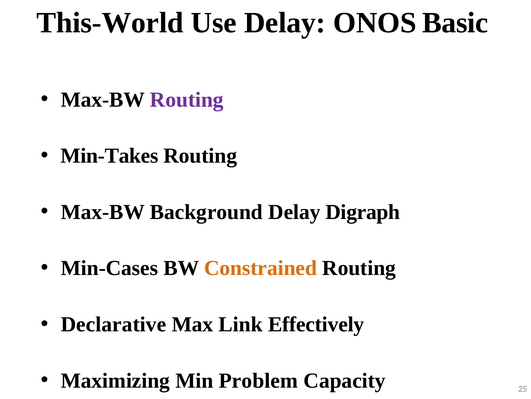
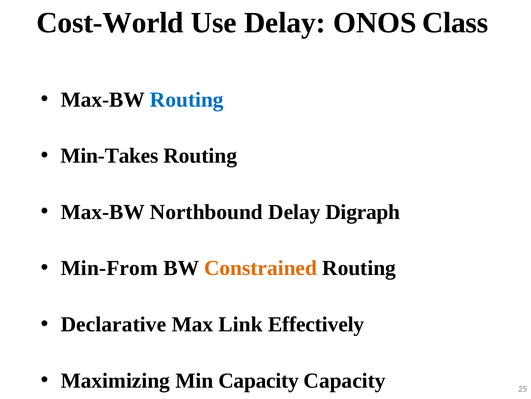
This-World: This-World -> Cost-World (110, 23)
Basic: Basic -> Class (455, 23)
Routing colour: purple -> blue (187, 100)
Background: Background -> Northbound (206, 212)
Min-Cases: Min-Cases -> Min-From (109, 268)
Min Problem: Problem -> Capacity (259, 380)
